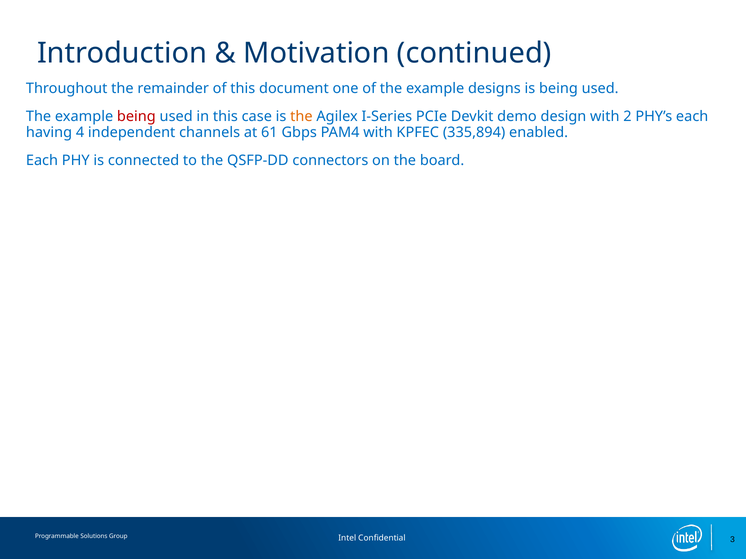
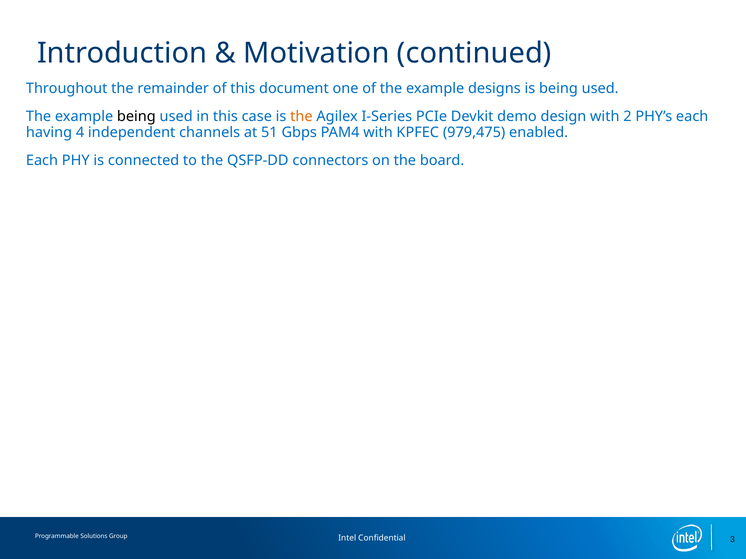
being colour: red -> black (136, 117)
61: 61 -> 51 (269, 132)
335,894: 335,894 -> 979,475 (474, 132)
